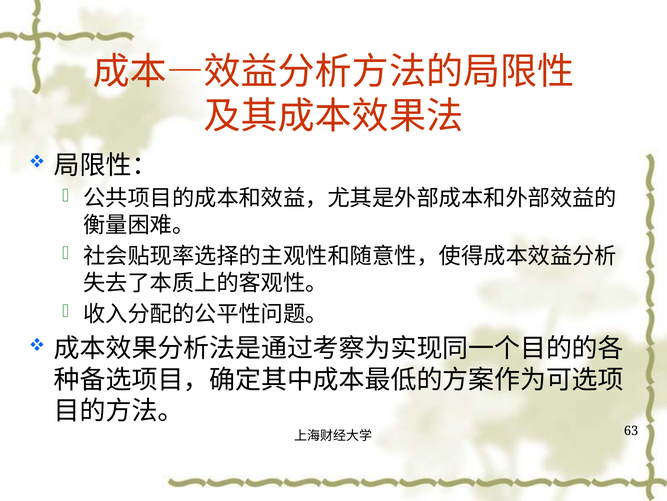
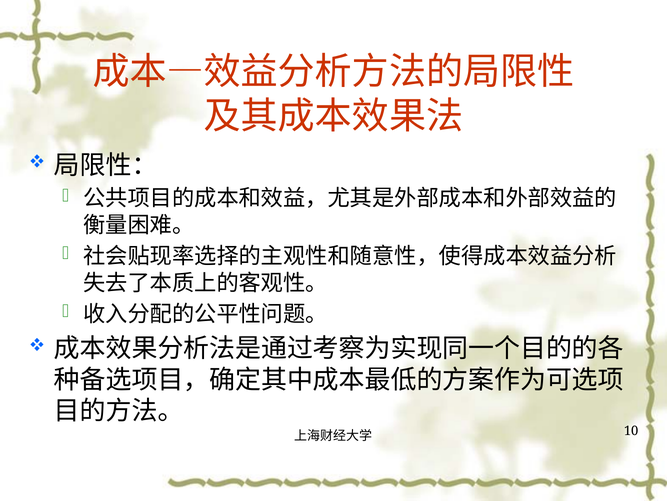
63: 63 -> 10 (631, 430)
